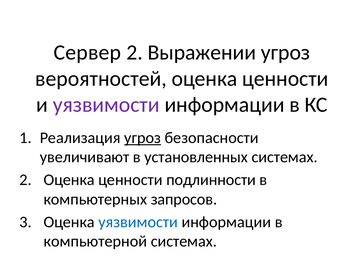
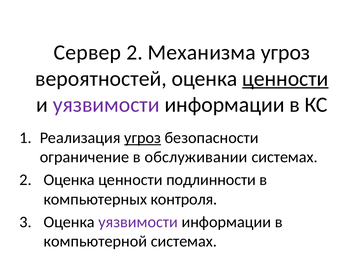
Выражении: Выражении -> Механизма (202, 53)
ценности underline: none -> present (285, 79)
увеличивают: увеличивают -> ограничение (85, 157)
установленных: установленных -> обслуживании (196, 157)
запросов: запросов -> контроля (184, 199)
уязвимости colour: blue -> purple (138, 222)
